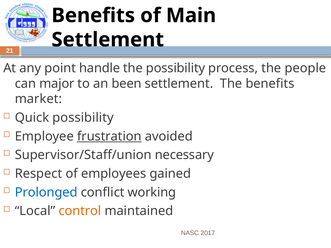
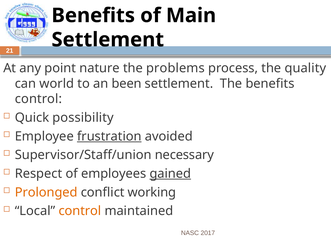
handle: handle -> nature (100, 68)
the possibility: possibility -> problems (175, 68)
people: people -> quality (305, 68)
major: major -> world (57, 84)
market: market -> control (38, 99)
gained underline: none -> present (170, 174)
Prolonged colour: blue -> orange (46, 192)
